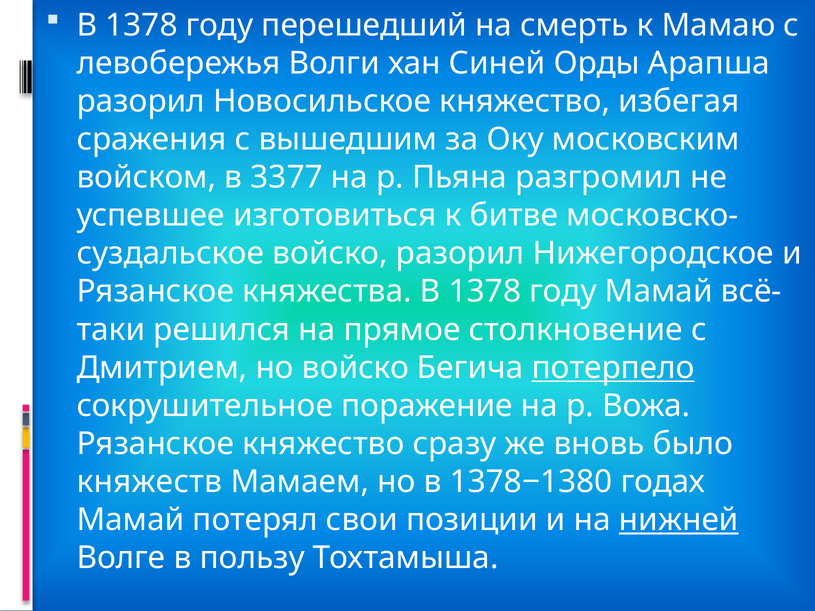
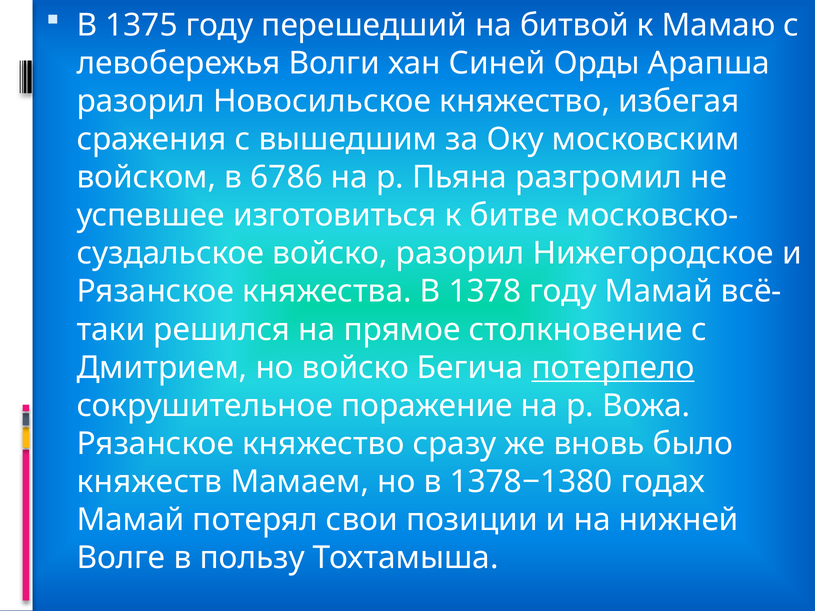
1378: 1378 -> 1375 (141, 25)
смерть: смерть -> битвой (575, 25)
3377: 3377 -> 6786 (287, 177)
нижней underline: present -> none (679, 520)
